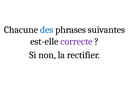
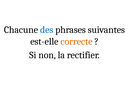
correcte colour: purple -> orange (77, 41)
